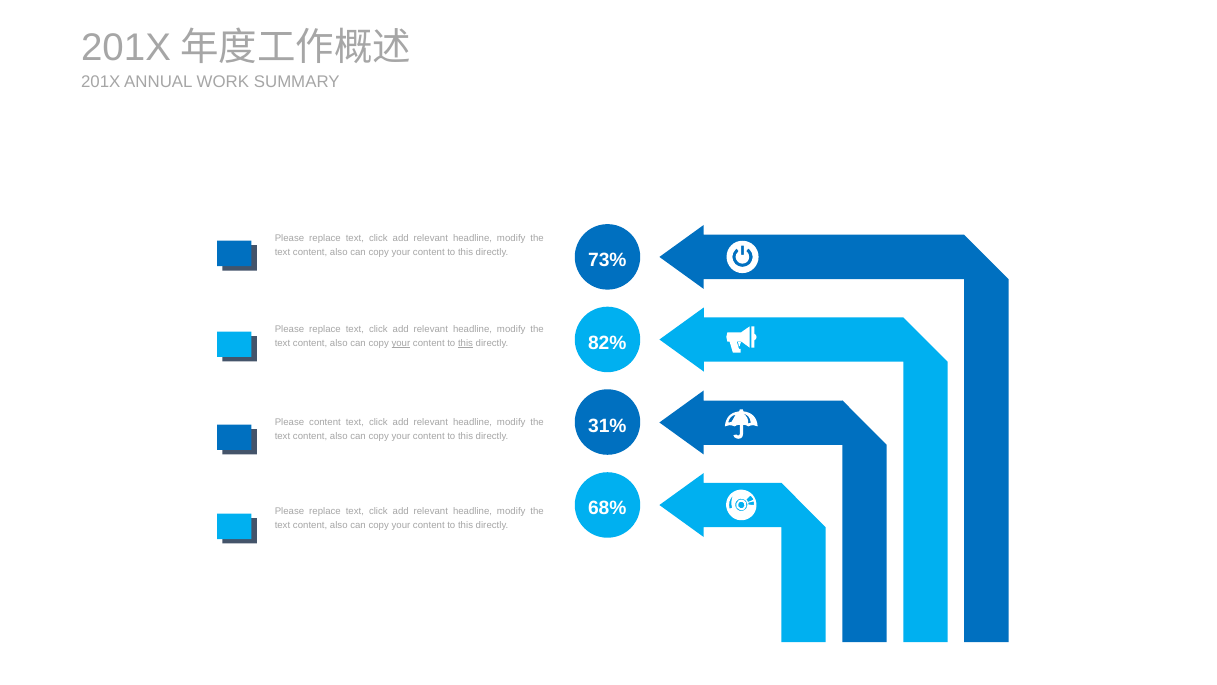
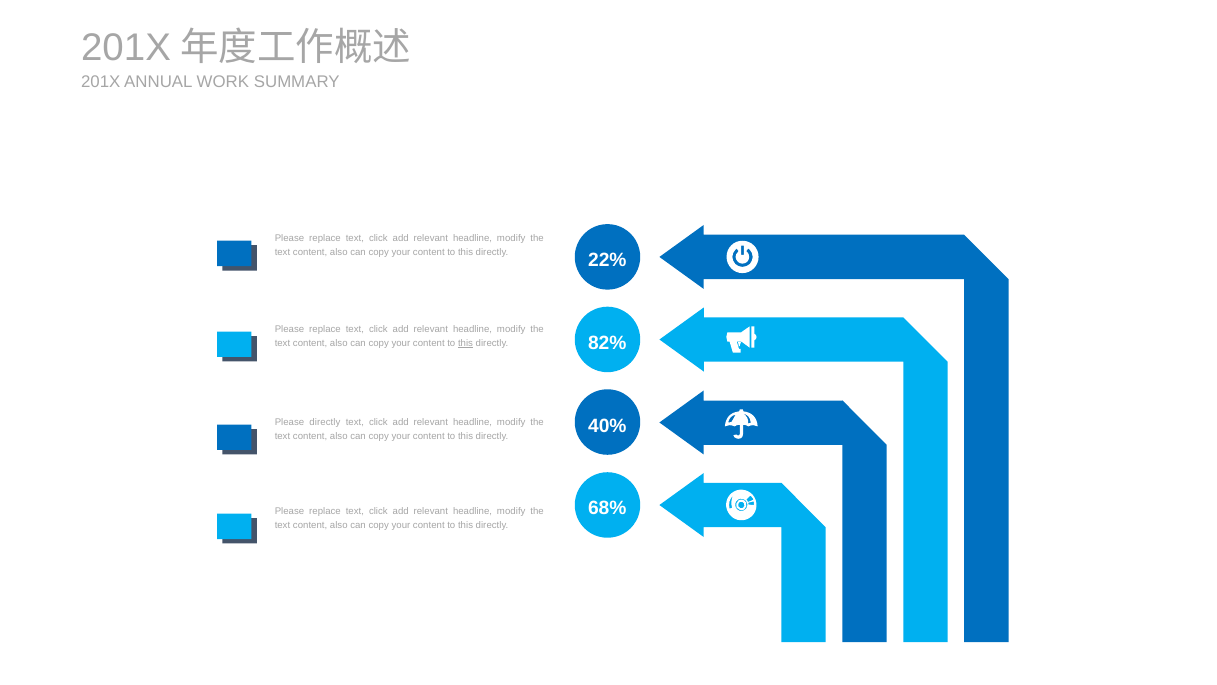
73%: 73% -> 22% (607, 260)
your underline: present -> none (401, 343)
31%: 31% -> 40% (607, 425)
Please content: content -> directly (325, 422)
